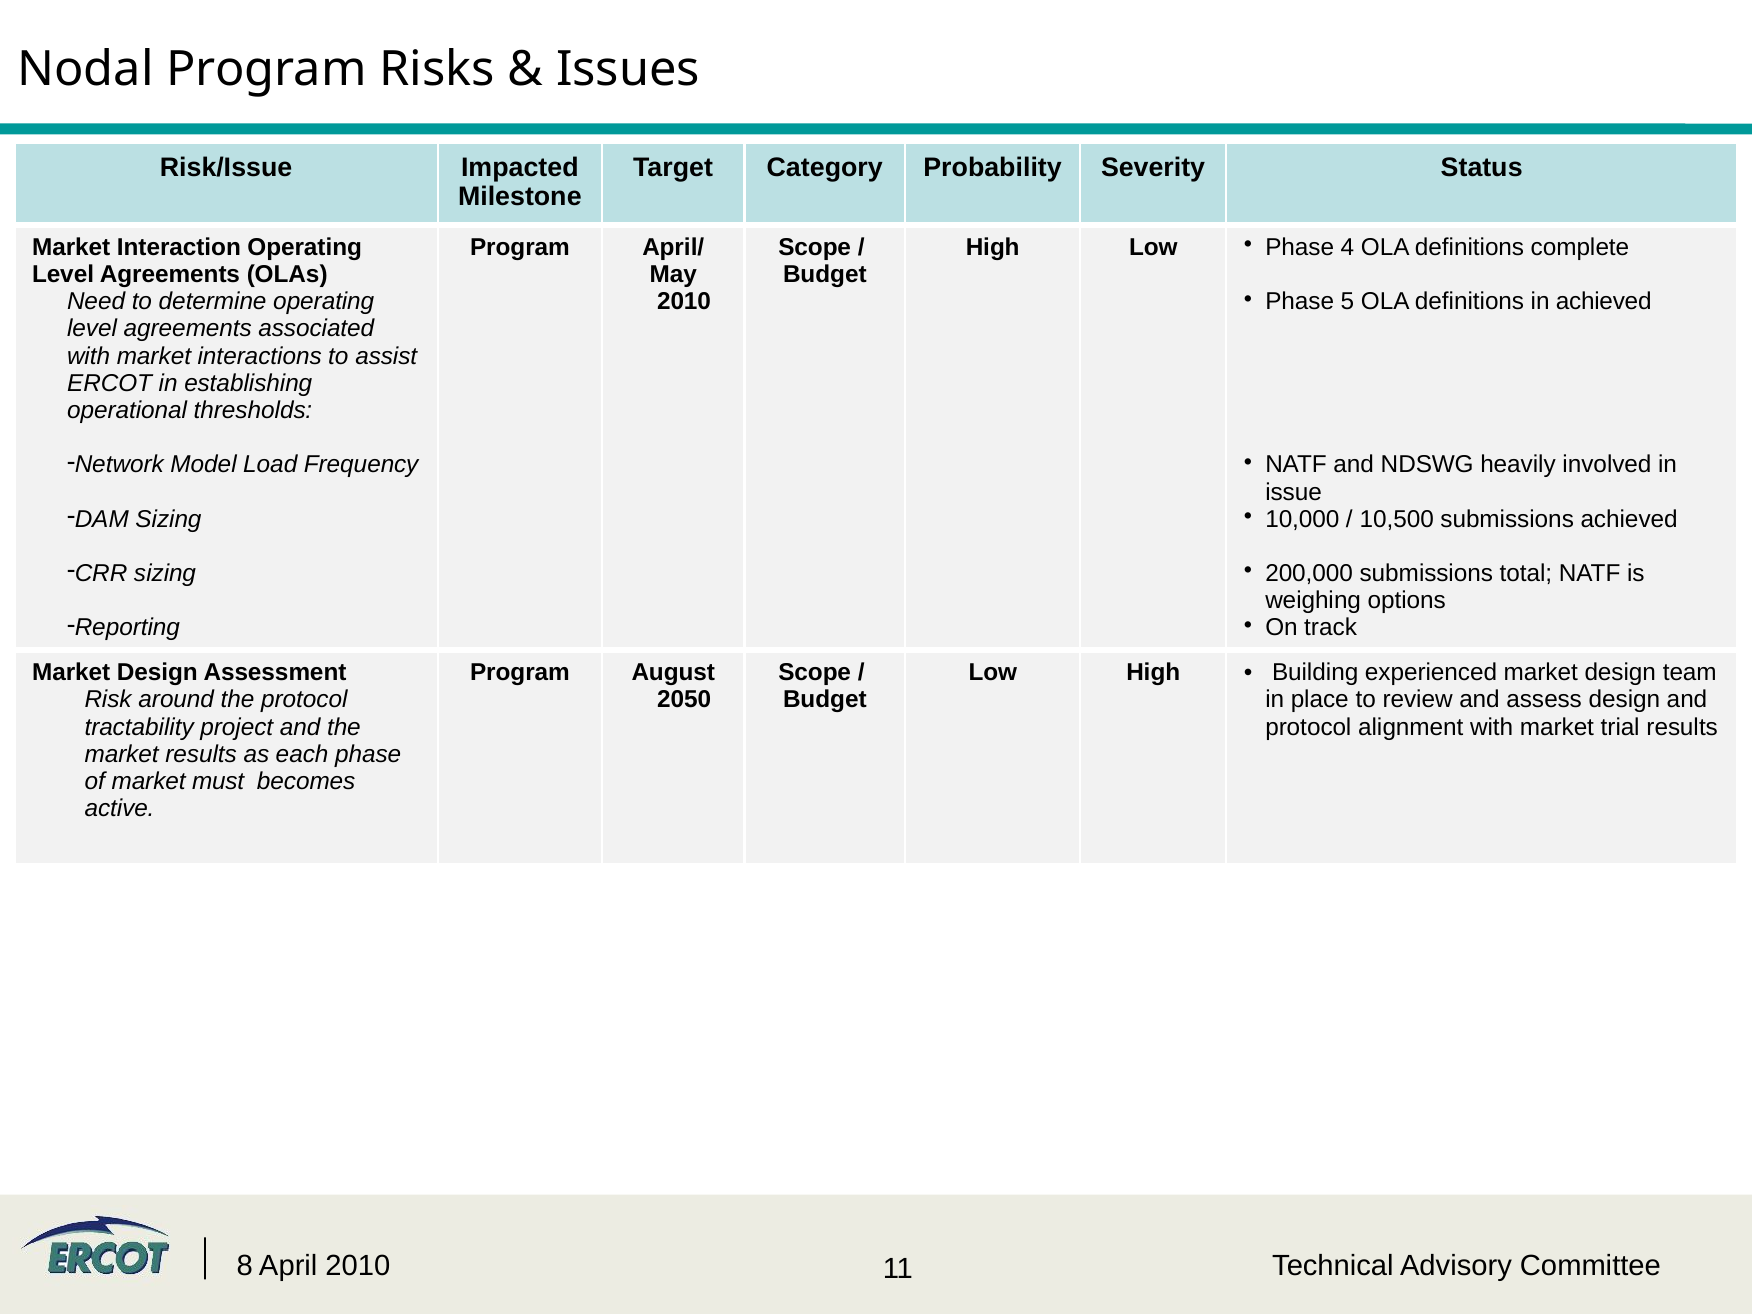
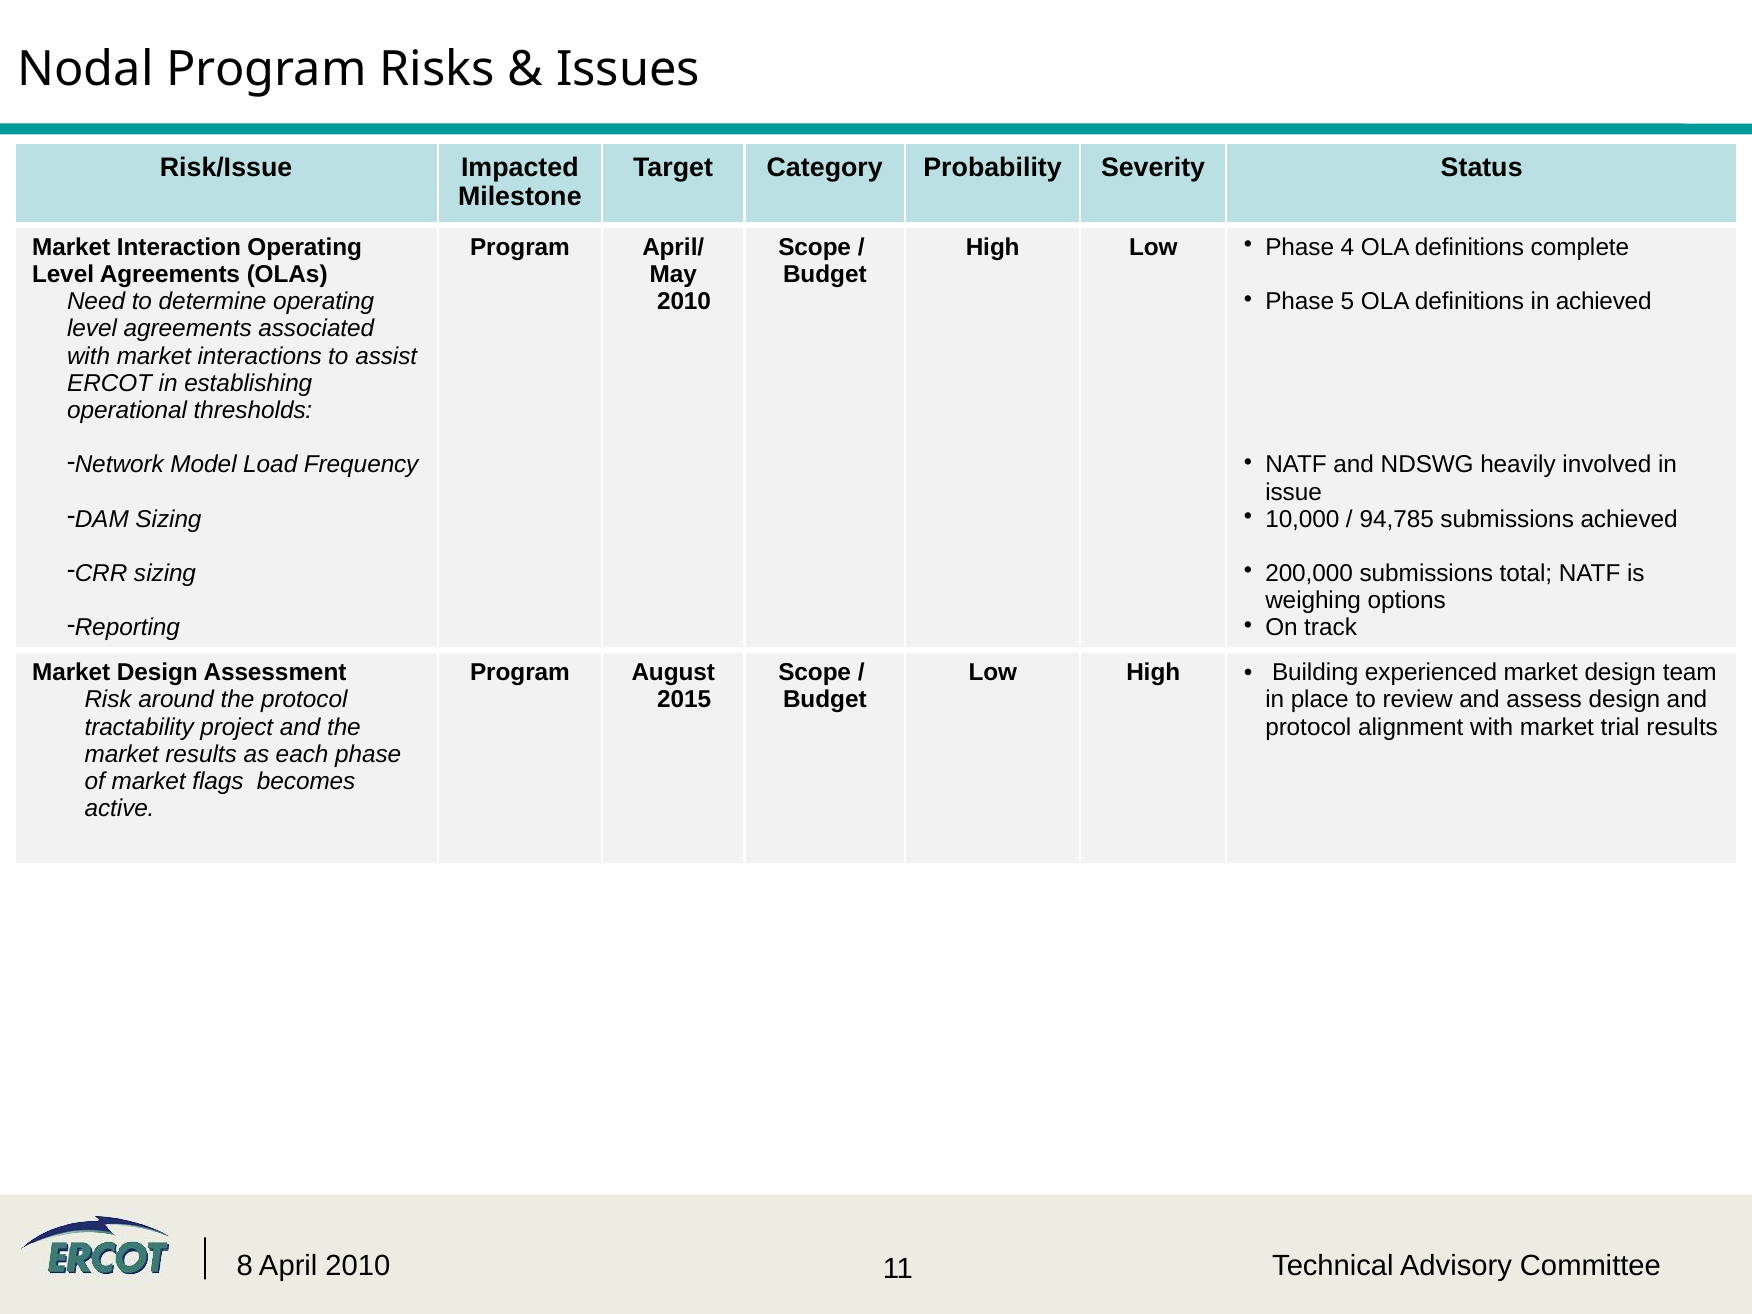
10,500: 10,500 -> 94,785 (1397, 519)
2050: 2050 -> 2015 (684, 700)
must: must -> flags (218, 781)
